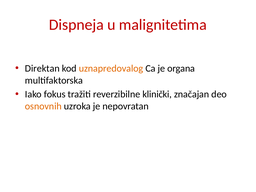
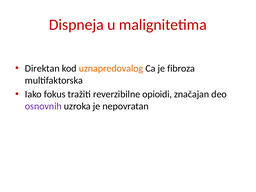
organa: organa -> fibroza (181, 68)
klinički: klinički -> opioidi (157, 94)
osnovnih colour: orange -> purple (43, 106)
